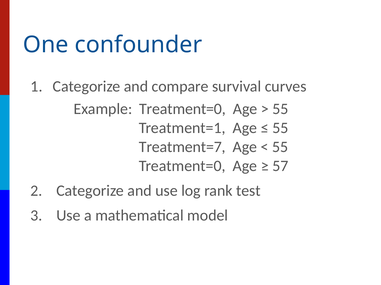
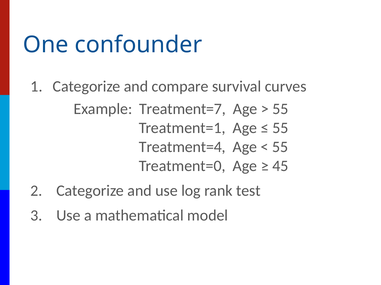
Example Treatment=0: Treatment=0 -> Treatment=7 (182, 109)
Treatment=7: Treatment=7 -> Treatment=4 (182, 147)
57: 57 -> 45 (280, 166)
